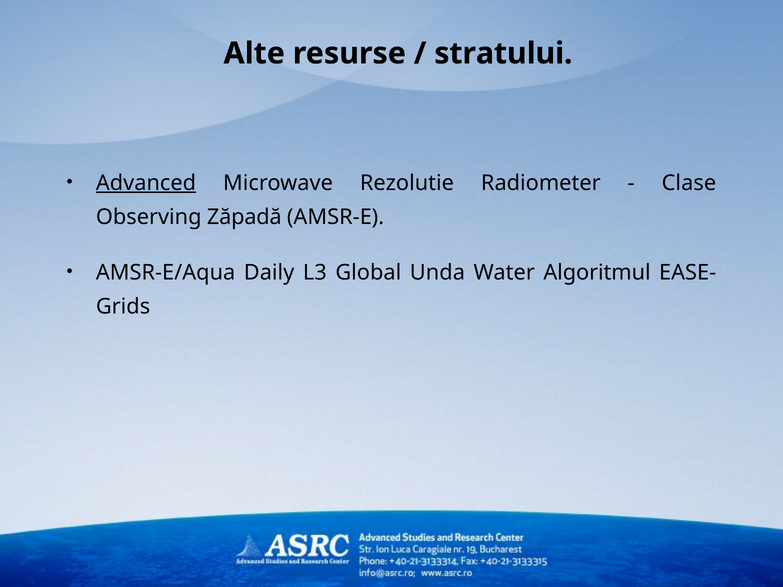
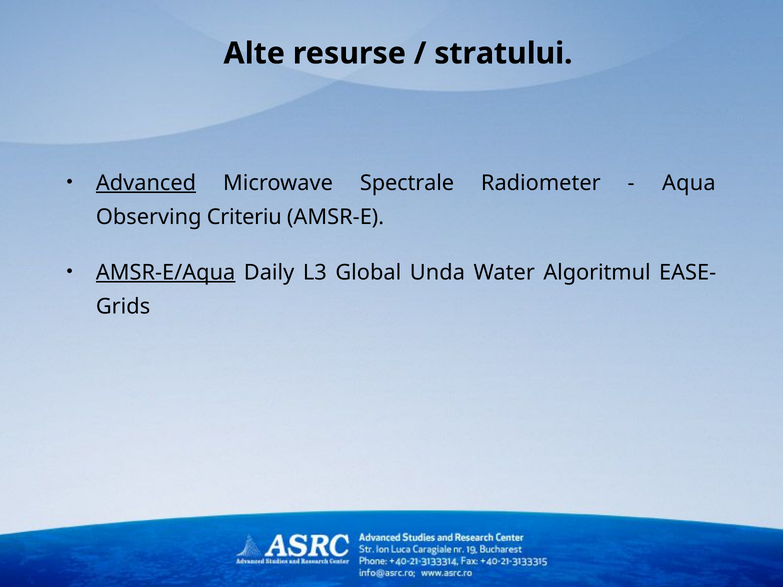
Rezolutie: Rezolutie -> Spectrale (407, 183)
Clase: Clase -> Aqua (689, 183)
Zăpadă: Zăpadă -> Criteriu (244, 217)
AMSR-E/Aqua underline: none -> present (166, 273)
